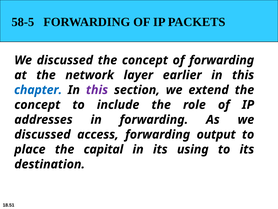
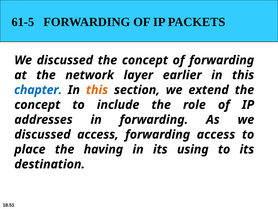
58-5: 58-5 -> 61-5 (23, 22)
this colour: purple -> orange (97, 90)
forwarding output: output -> access (216, 134)
capital: capital -> having (103, 149)
